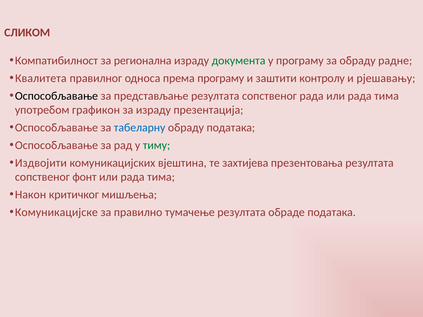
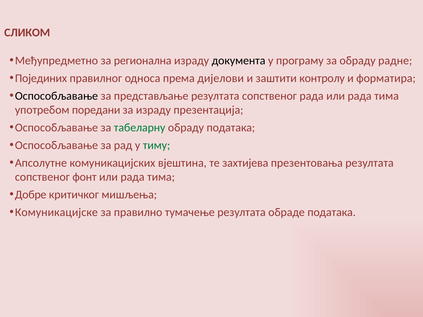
Компатибилност: Компатибилност -> Међупредметно (56, 61)
документа colour: green -> black (239, 61)
Квалитета: Квалитета -> Појединих (41, 78)
према програму: програму -> дијелови (221, 78)
рјешавању: рјешавању -> форматира (386, 78)
графикон: графикон -> поредани (96, 110)
табеларну colour: blue -> green (140, 128)
Издвојити: Издвојити -> Апсолутне (41, 163)
Након: Након -> Добре (31, 195)
